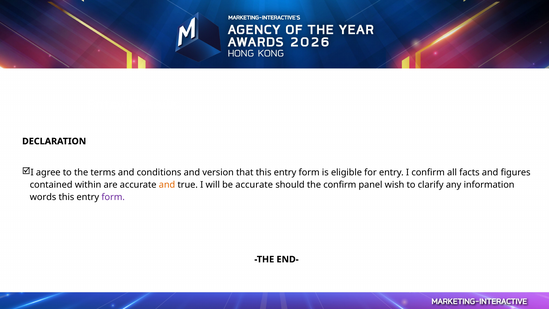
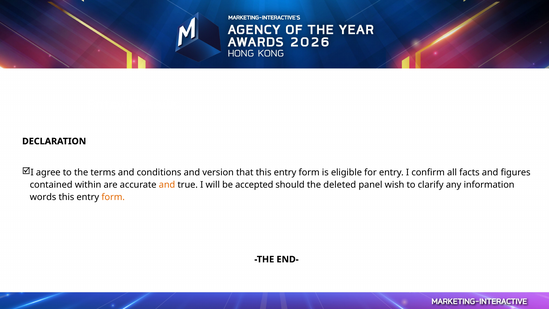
be accurate: accurate -> accepted (254, 185)
the confirm: confirm -> deleted (340, 185)
form colour: purple -> orange (113, 197)
